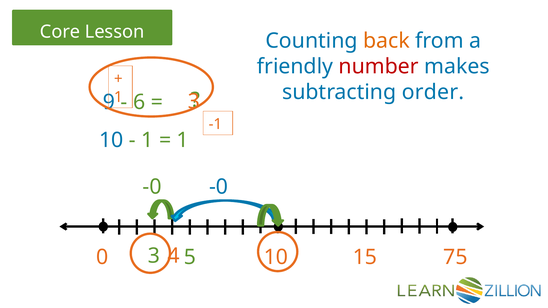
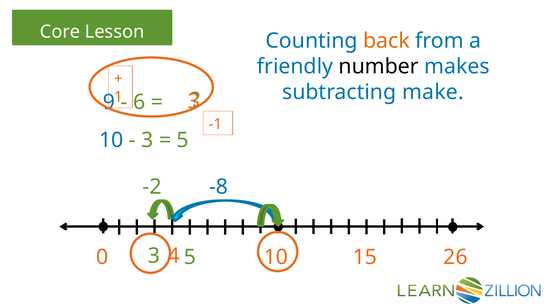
number colour: red -> black (379, 67)
order: order -> make (433, 92)
1: 1 -> 3 (147, 140)
1: 1 -> 5 (183, 140)
-0: -0 -> -2 (152, 187)
-0: -0 -> -8 (219, 187)
75: 75 -> 26 (455, 257)
